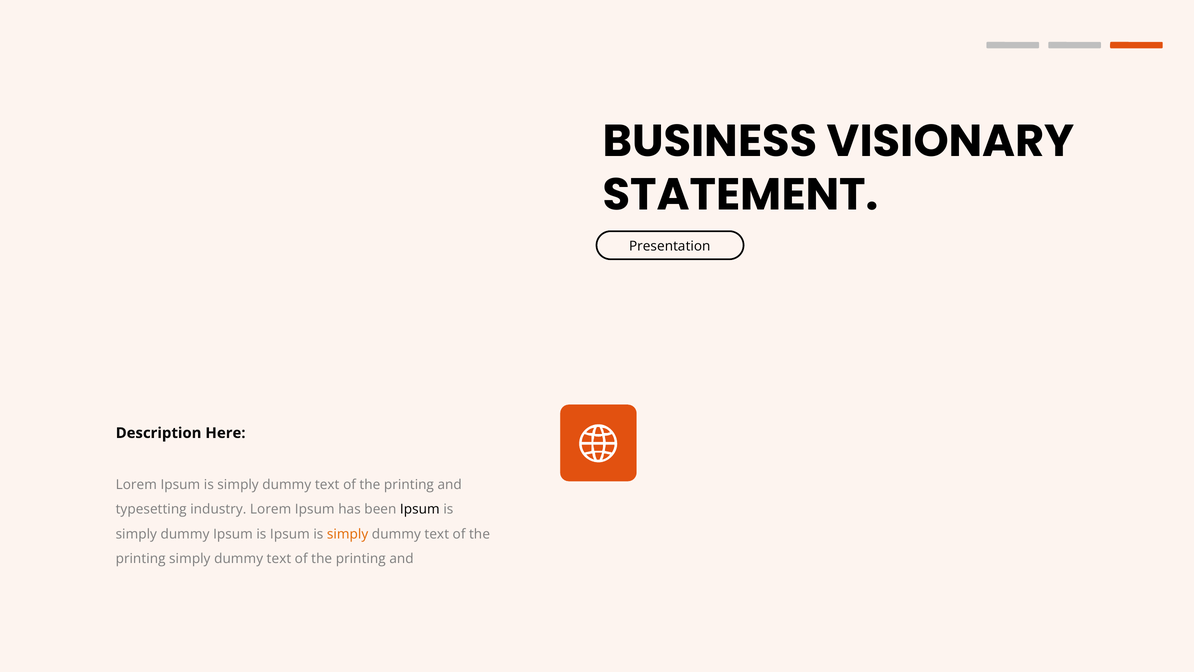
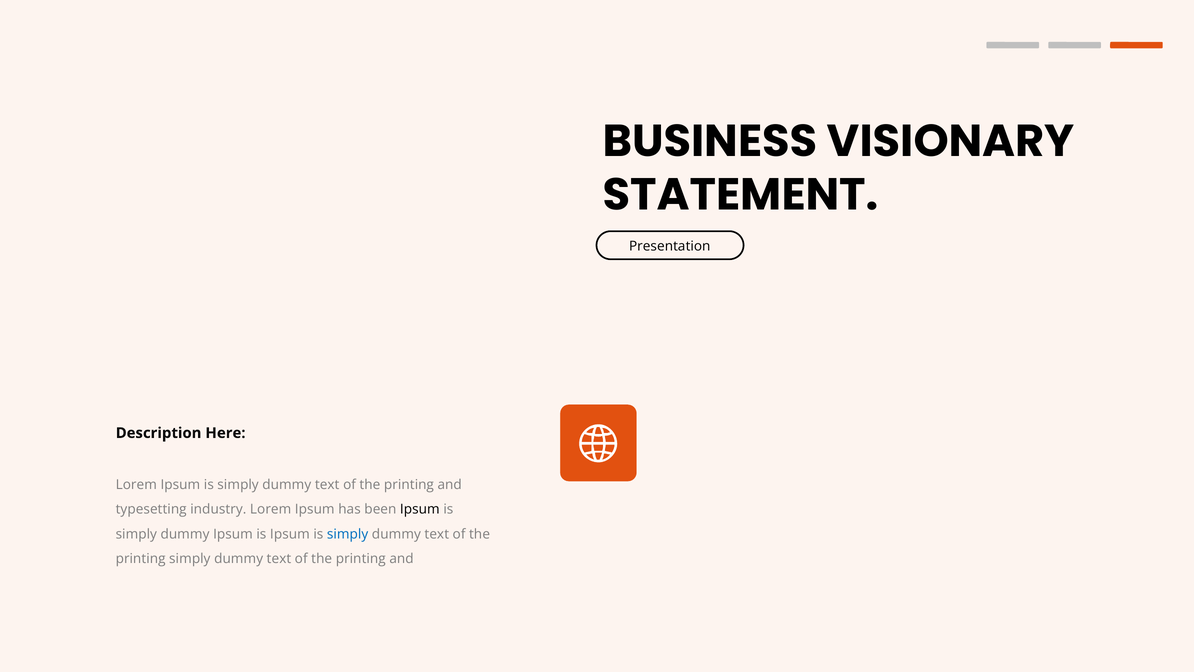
simply colour: orange -> blue (348, 534)
